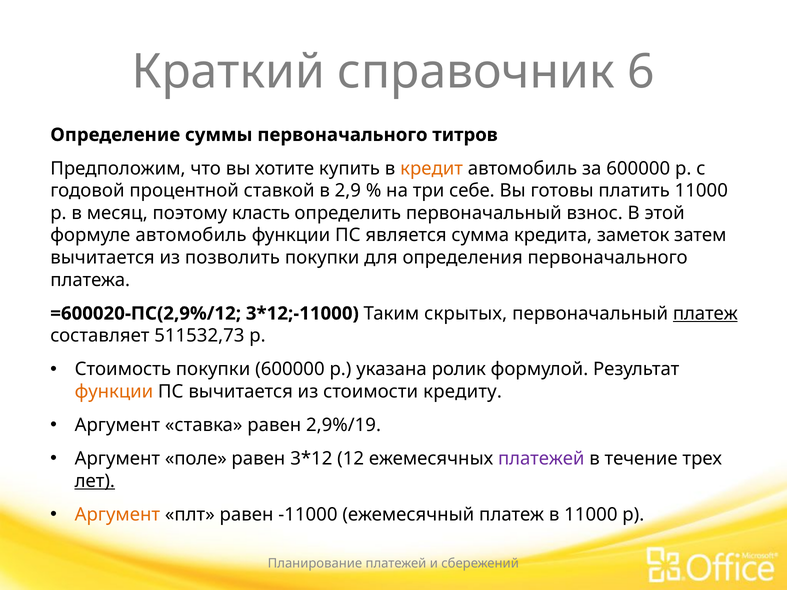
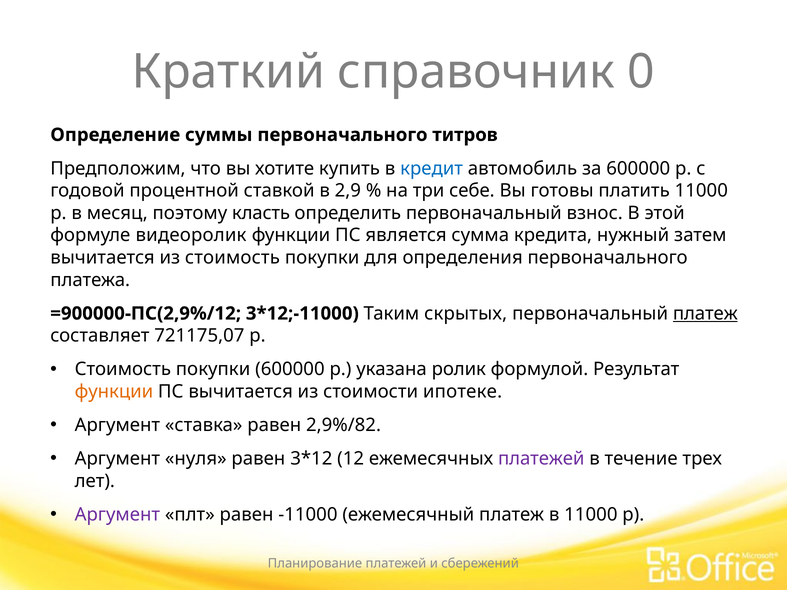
6: 6 -> 0 (641, 72)
кредит colour: orange -> blue (432, 168)
формуле автомобиль: автомобиль -> видеоролик (191, 235)
заметок: заметок -> нужный (633, 235)
из позволить: позволить -> стоимость (232, 258)
=600020-ПС(2,9%/12: =600020-ПС(2,9%/12 -> =900000-ПС(2,9%/12 (146, 314)
511532,73: 511532,73 -> 721175,07 (199, 336)
кредиту: кредиту -> ипотеке (463, 392)
2,9%/19: 2,9%/19 -> 2,9%/82 (344, 425)
поле: поле -> нуля (196, 459)
лет underline: present -> none (95, 481)
Аргумент colour: orange -> purple (117, 515)
